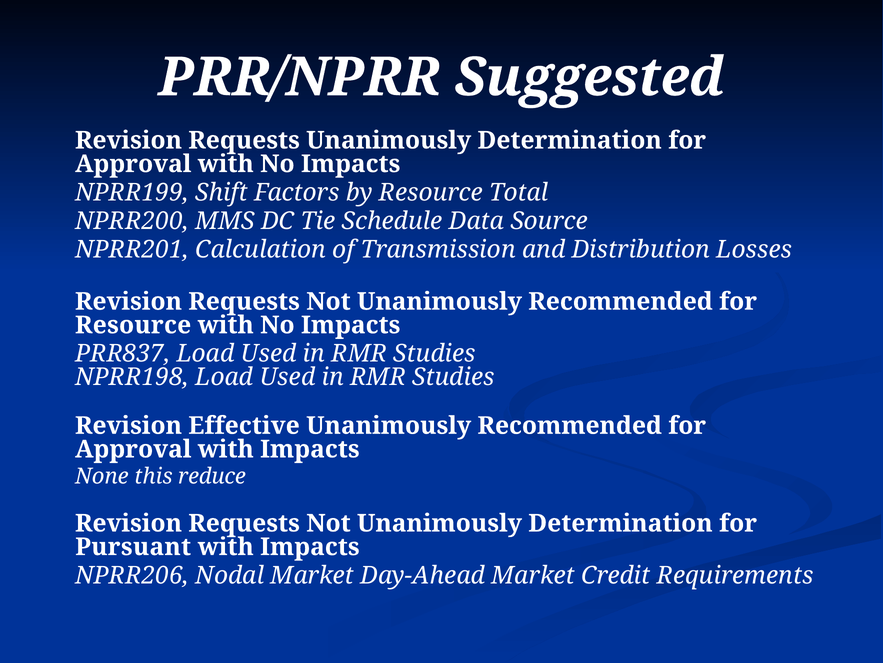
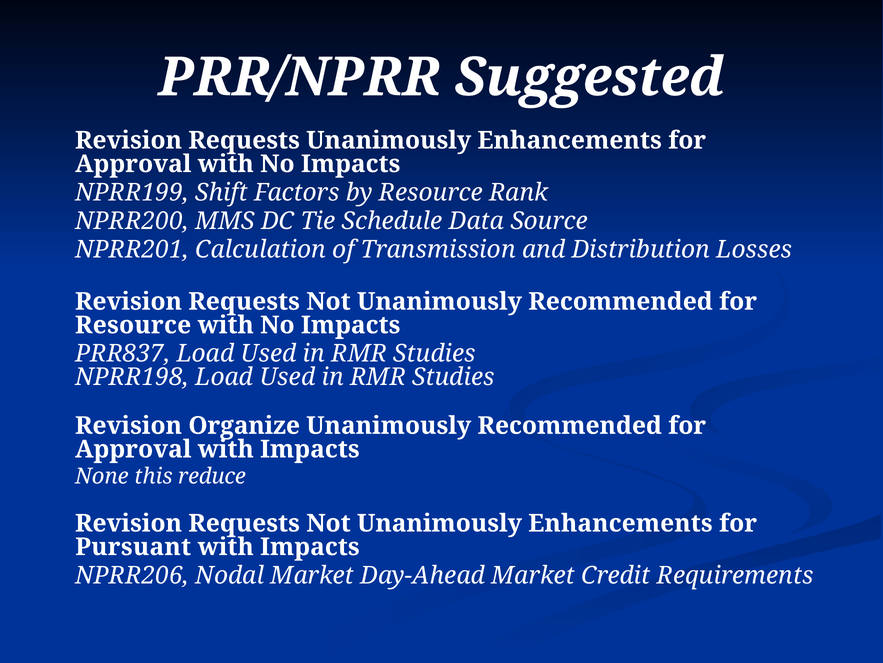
Requests Unanimously Determination: Determination -> Enhancements (570, 140)
Total: Total -> Rank (519, 192)
Effective: Effective -> Organize (244, 425)
Not Unanimously Determination: Determination -> Enhancements (620, 523)
